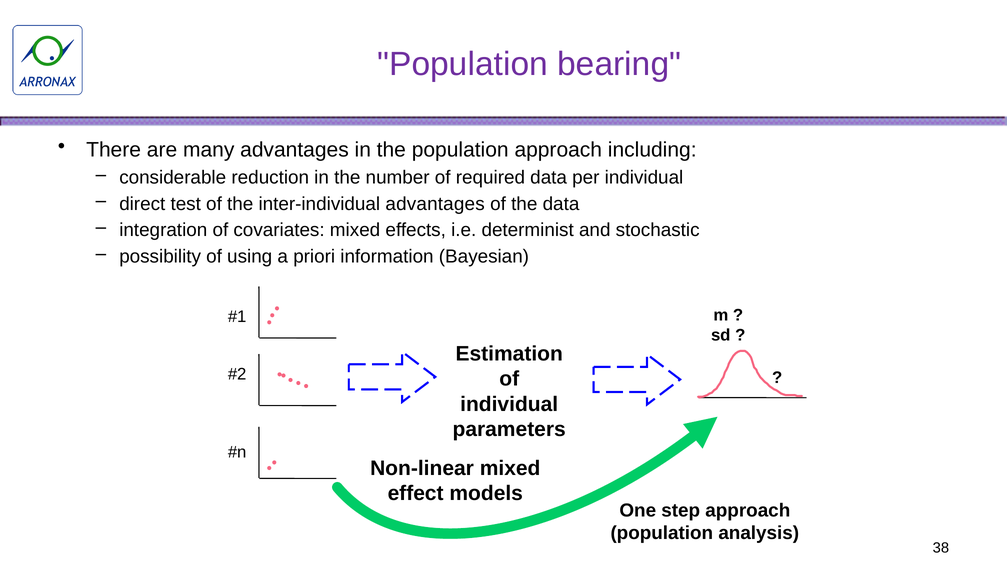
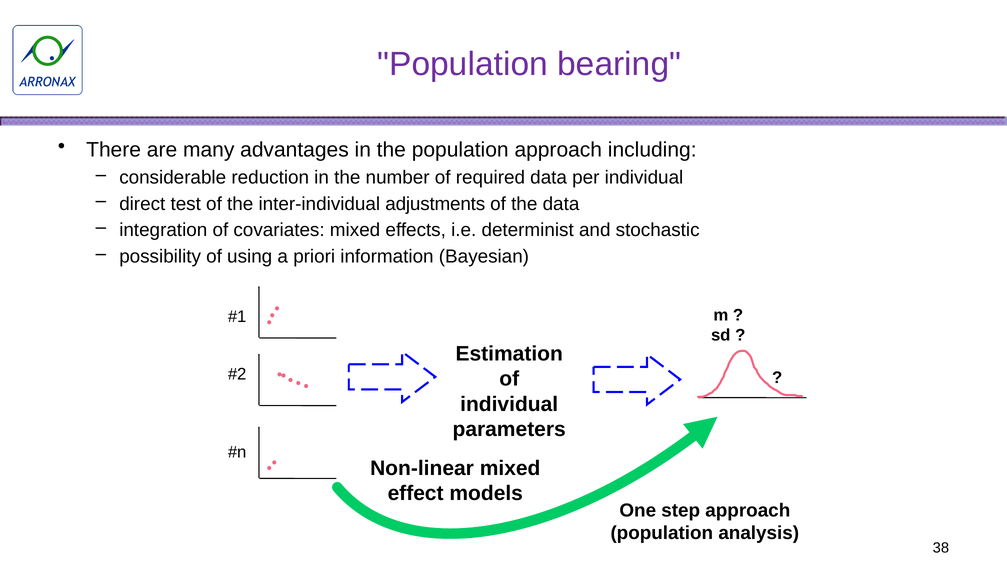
inter-individual advantages: advantages -> adjustments (435, 204)
